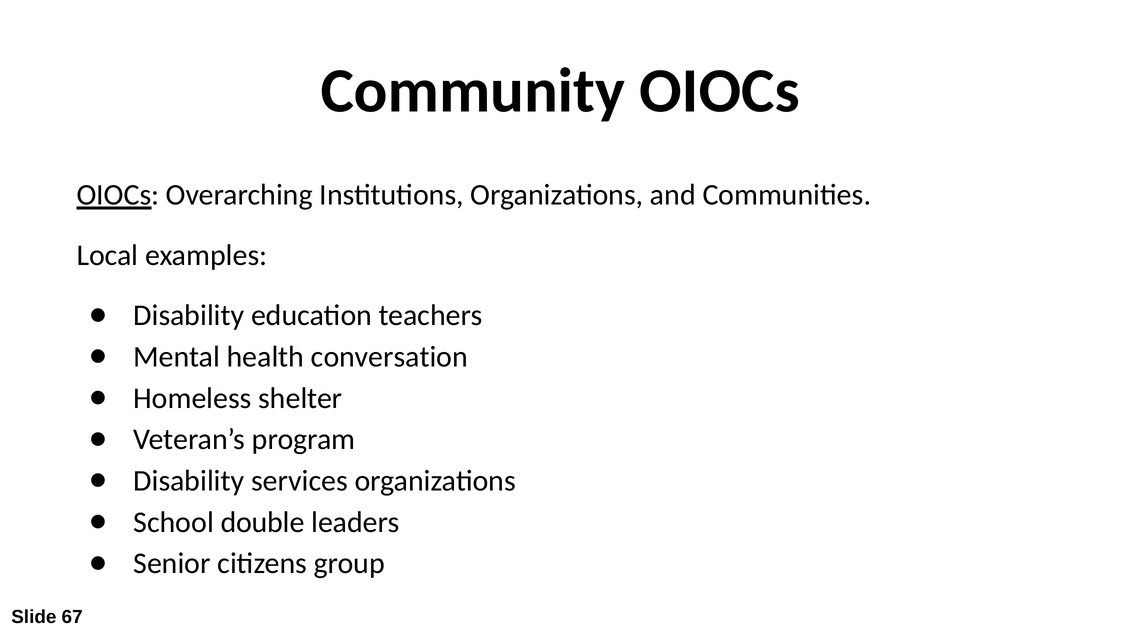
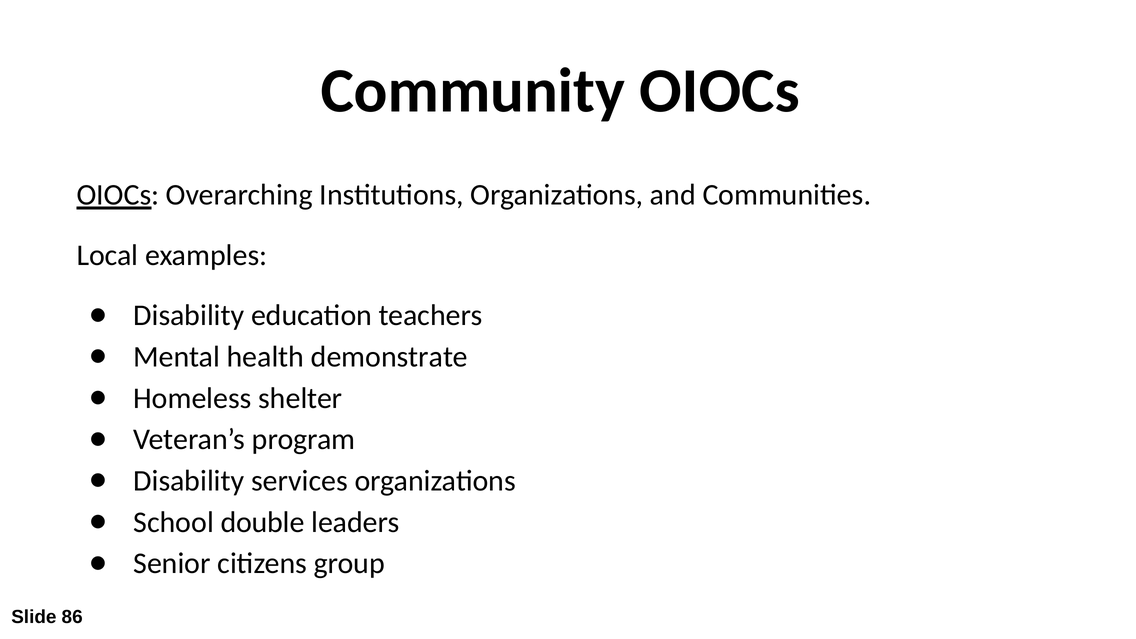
conversation: conversation -> demonstrate (389, 357)
67: 67 -> 86 (72, 617)
